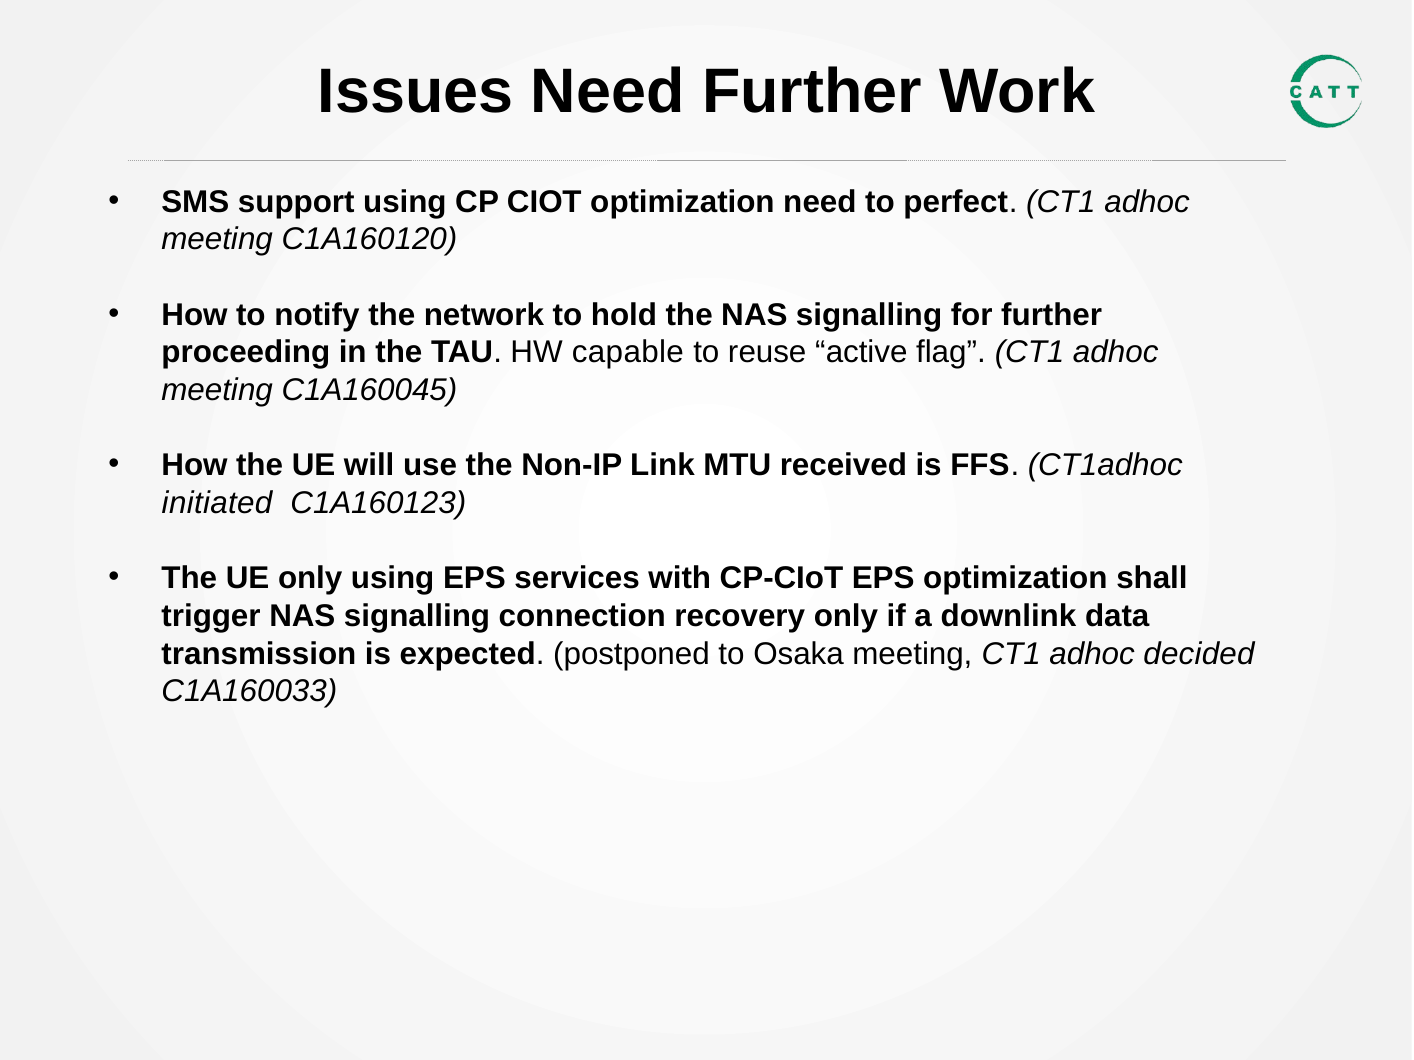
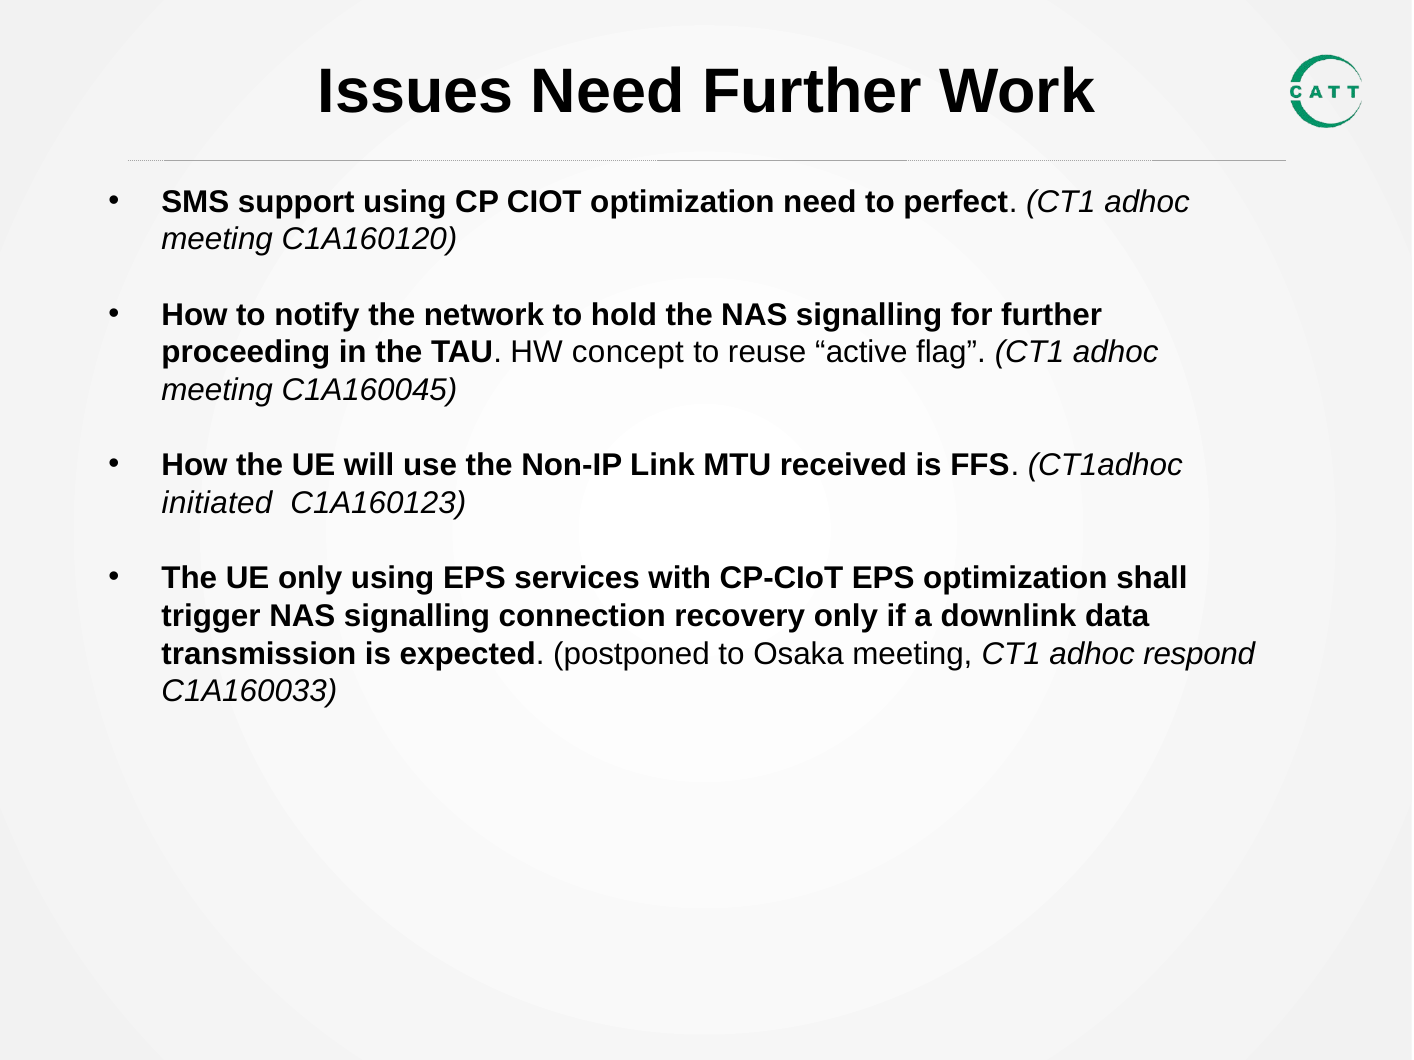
capable: capable -> concept (628, 353)
decided: decided -> respond (1199, 654)
